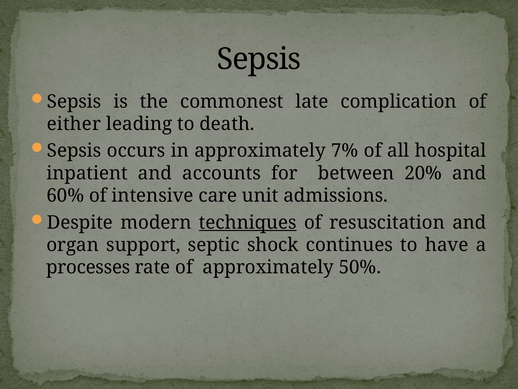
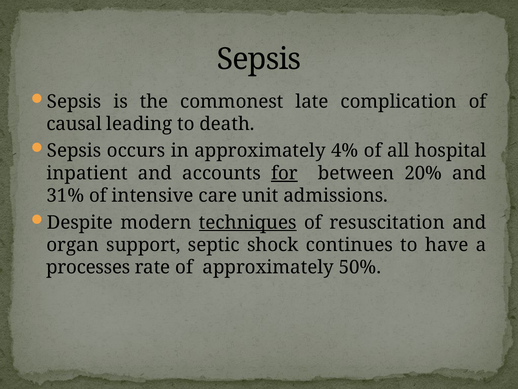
either: either -> causal (74, 124)
7%: 7% -> 4% (345, 151)
for underline: none -> present (284, 173)
60%: 60% -> 31% (65, 195)
